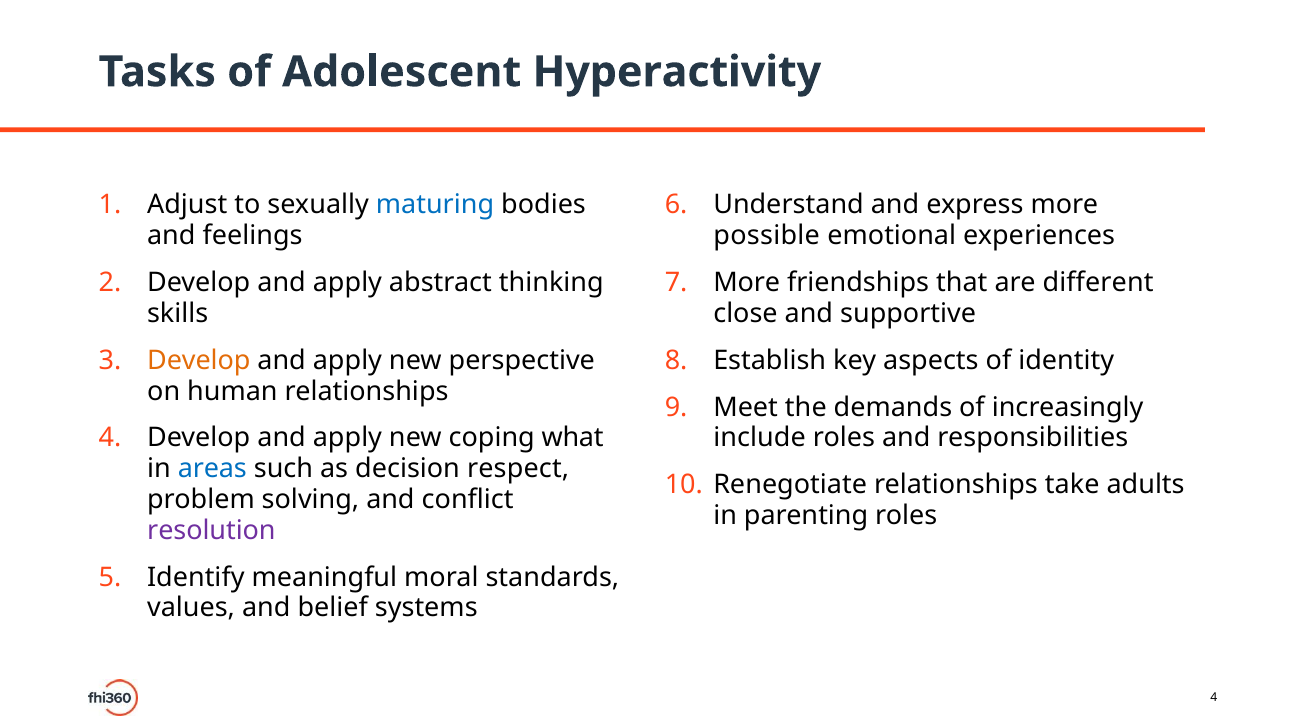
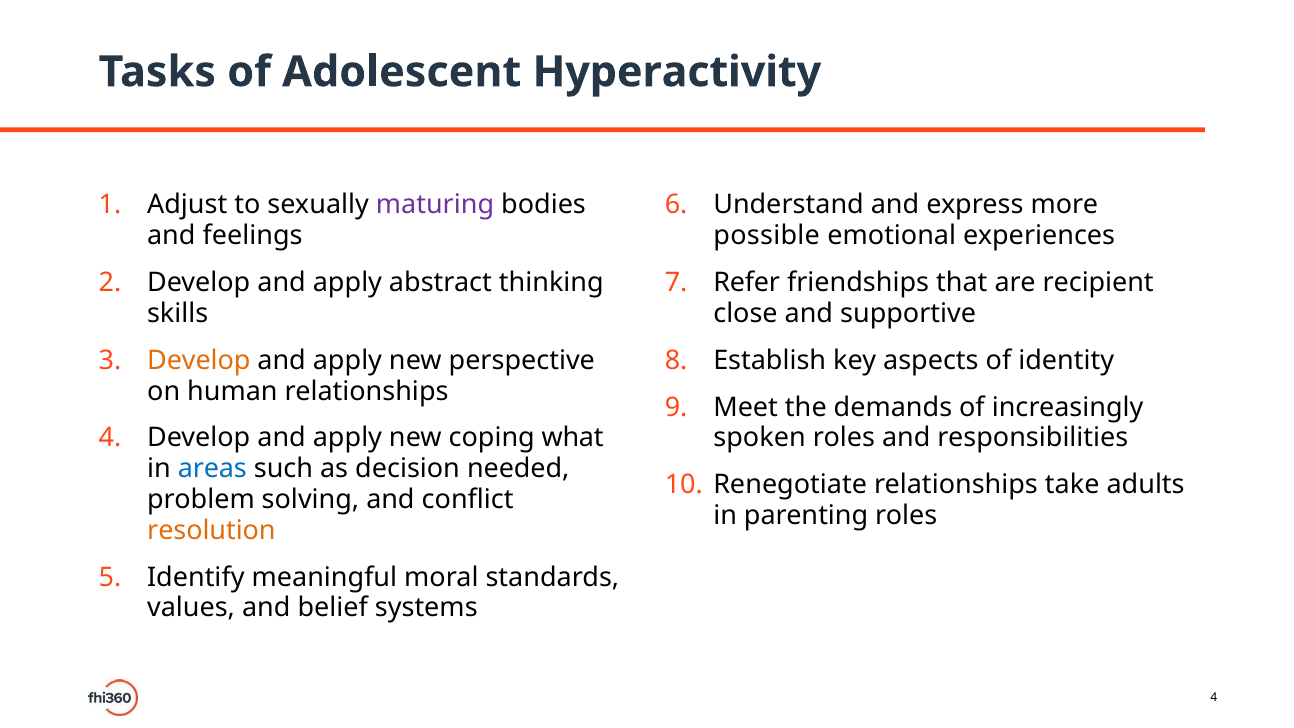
maturing colour: blue -> purple (435, 205)
More: More -> Refer (747, 283)
different: different -> recipient (1098, 283)
include: include -> spoken (760, 438)
respect: respect -> needed (518, 469)
resolution colour: purple -> orange (211, 530)
